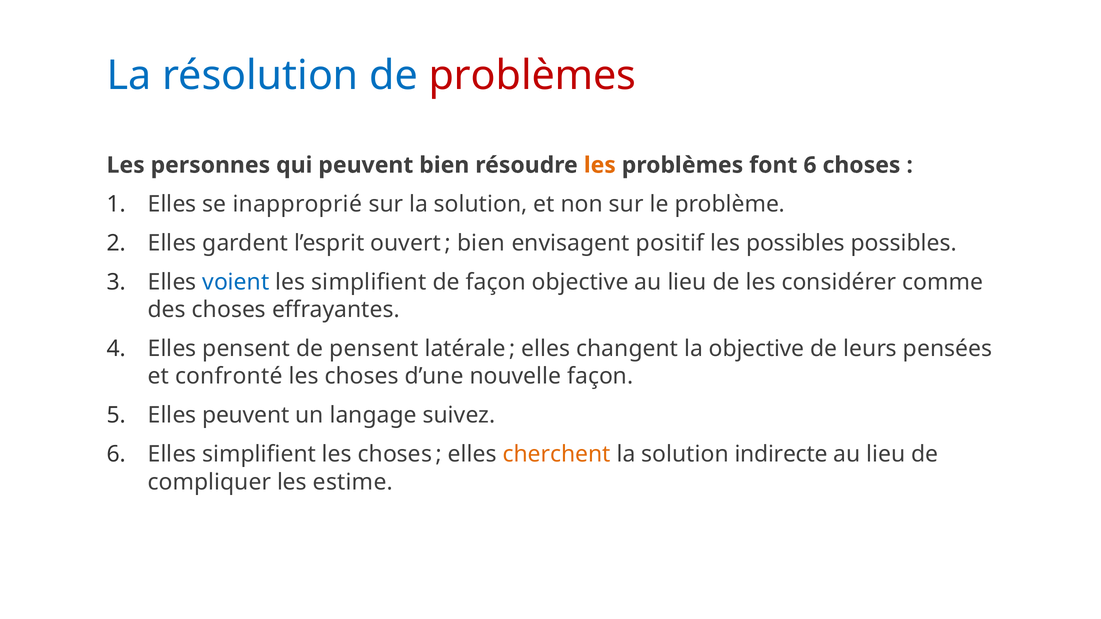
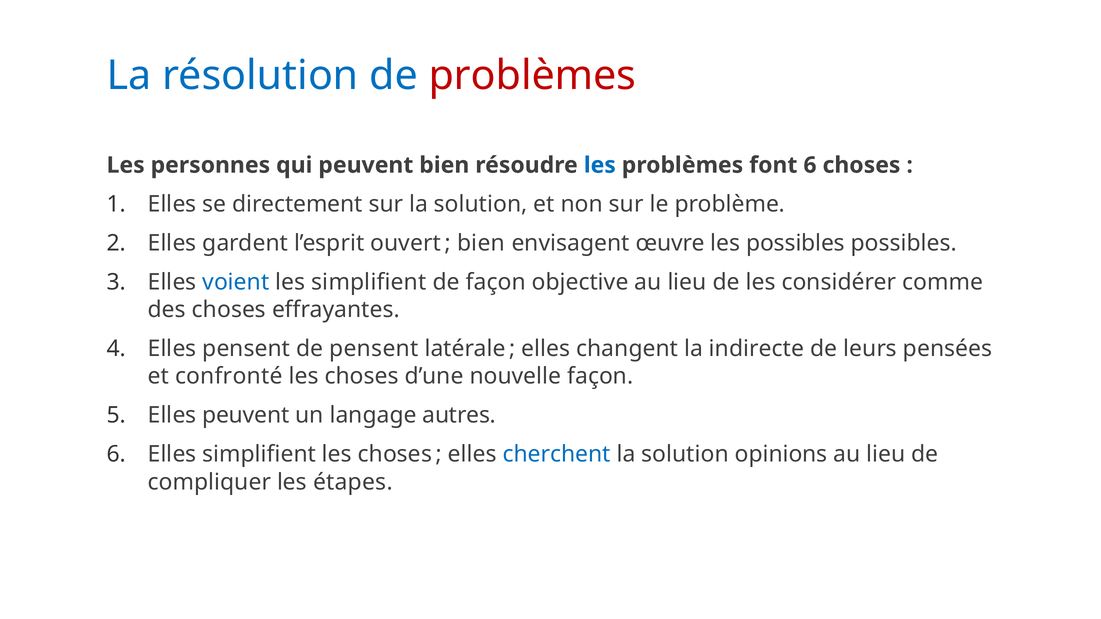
les colour: orange -> blue (600, 165)
inapproprié: inapproprié -> directement (297, 204)
positif: positif -> œuvre (670, 243)
la objective: objective -> indirecte (757, 349)
suivez: suivez -> autres (459, 416)
cherchent colour: orange -> blue (557, 455)
indirecte: indirecte -> opinions (781, 455)
estime: estime -> étapes (353, 482)
